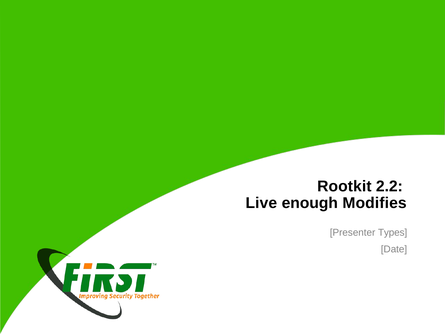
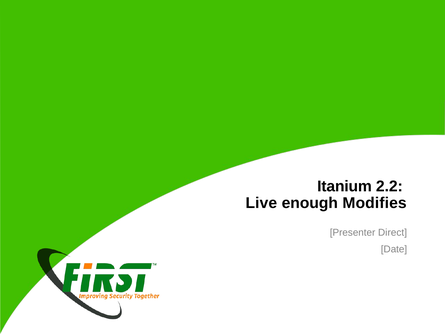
Rootkit: Rootkit -> Itanium (345, 186)
Types: Types -> Direct (393, 232)
